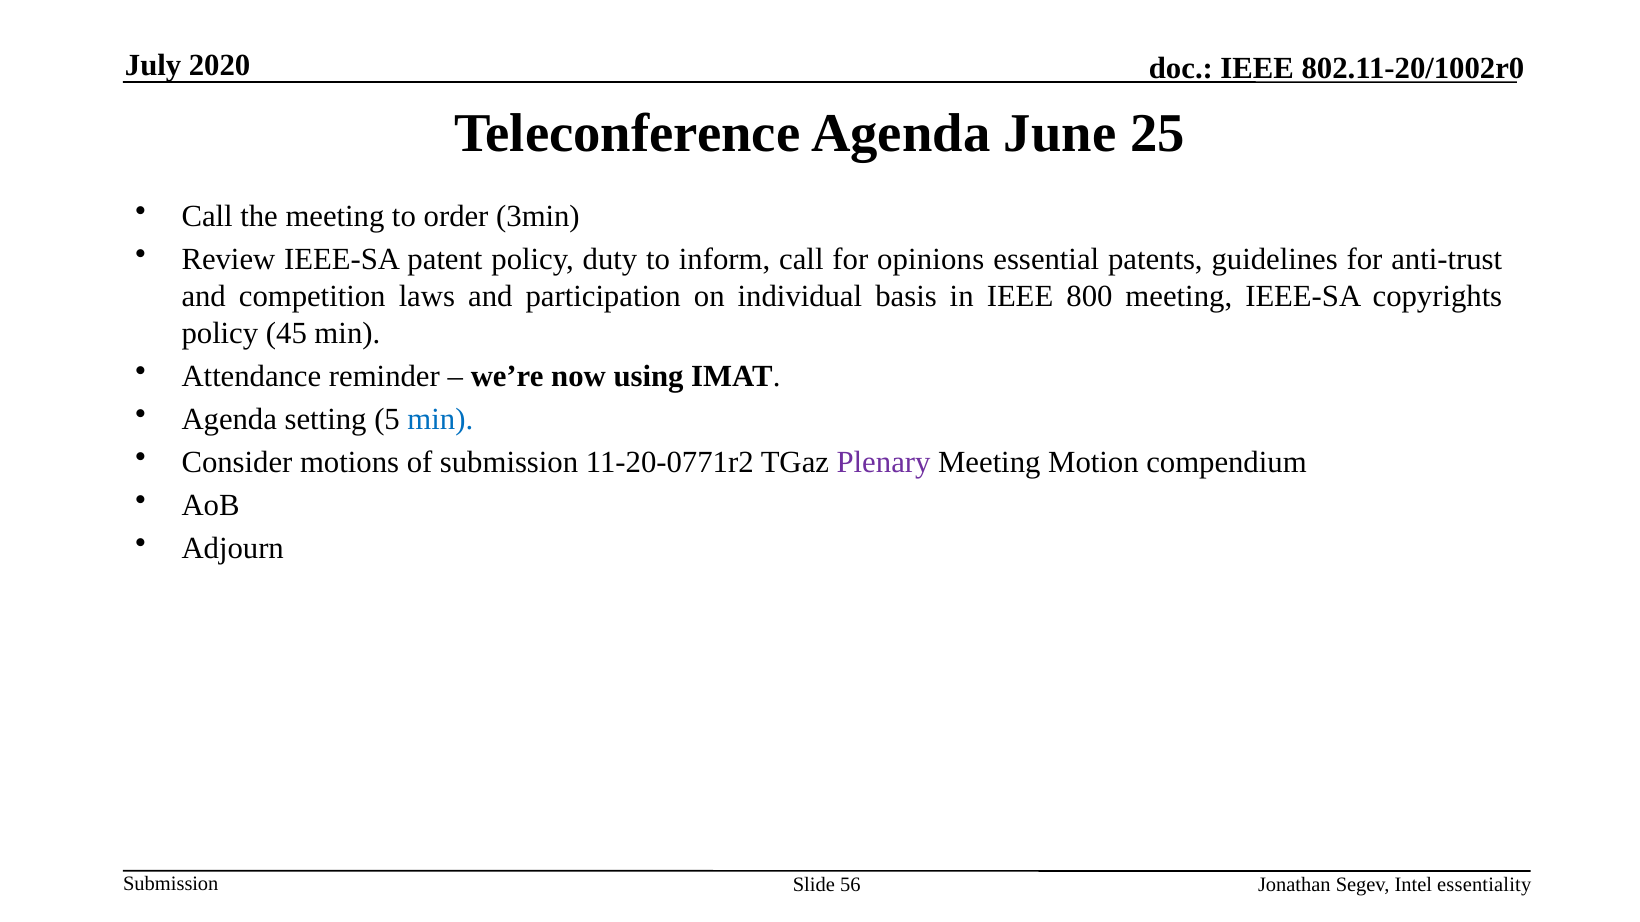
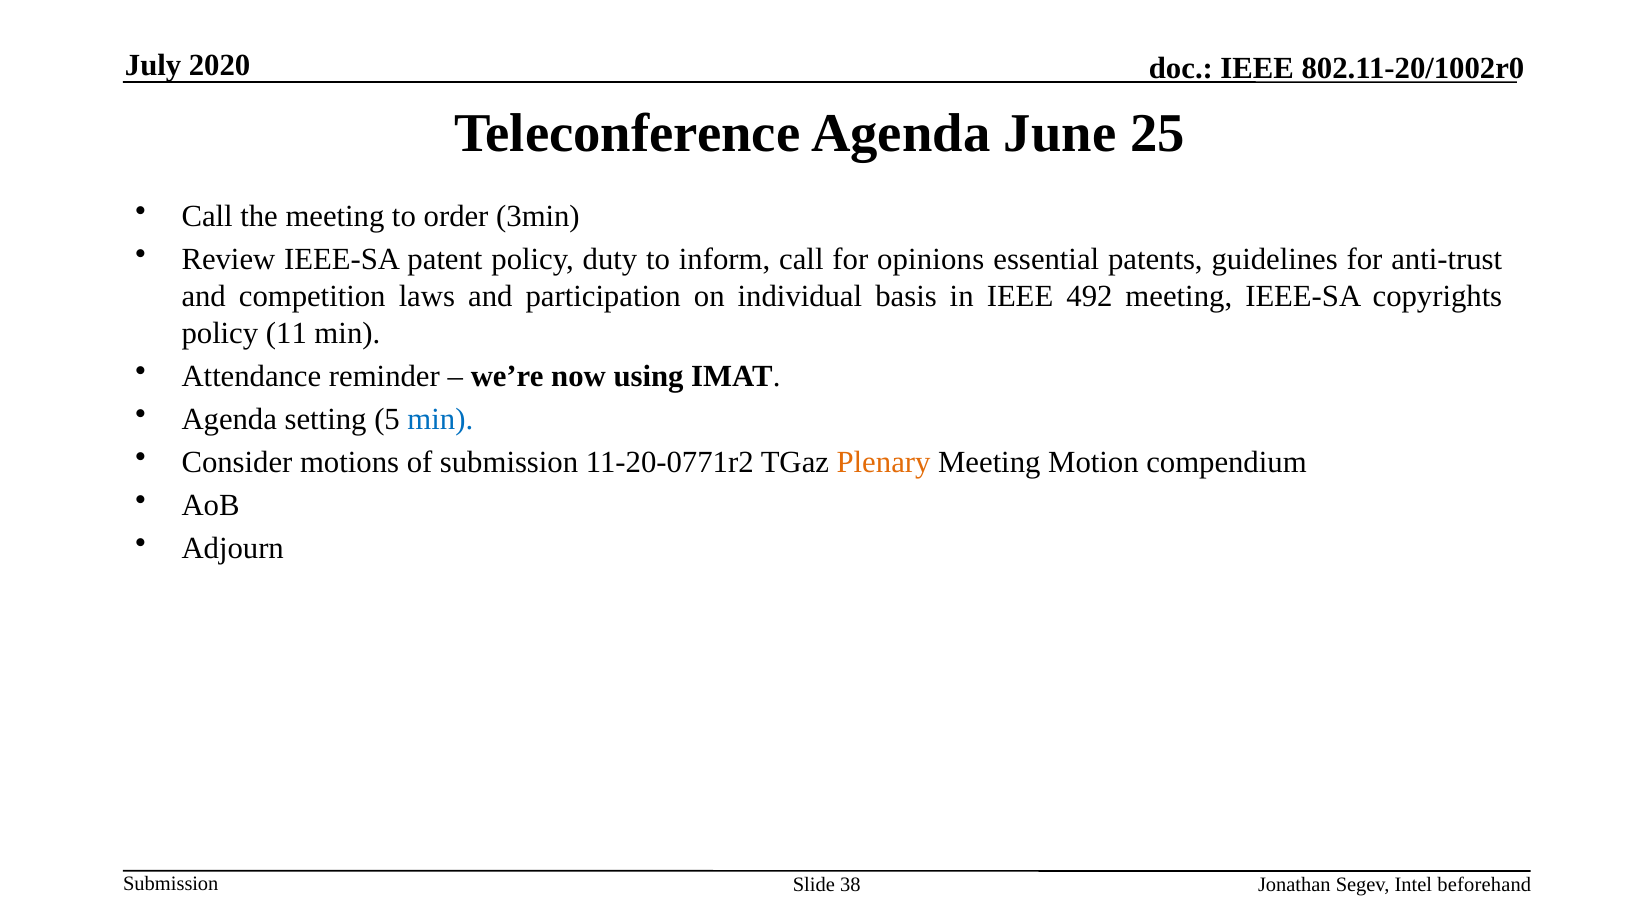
800: 800 -> 492 (1089, 297)
45: 45 -> 11 (286, 334)
Plenary colour: purple -> orange (884, 463)
56: 56 -> 38 (850, 885)
essentiality: essentiality -> beforehand (1484, 885)
